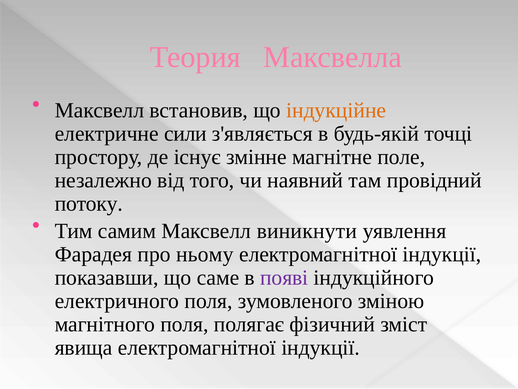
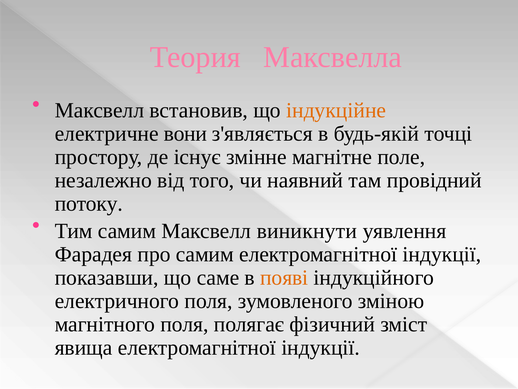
сили: сили -> вони (185, 133)
про ньому: ньому -> самим (205, 254)
появі colour: purple -> orange (284, 277)
